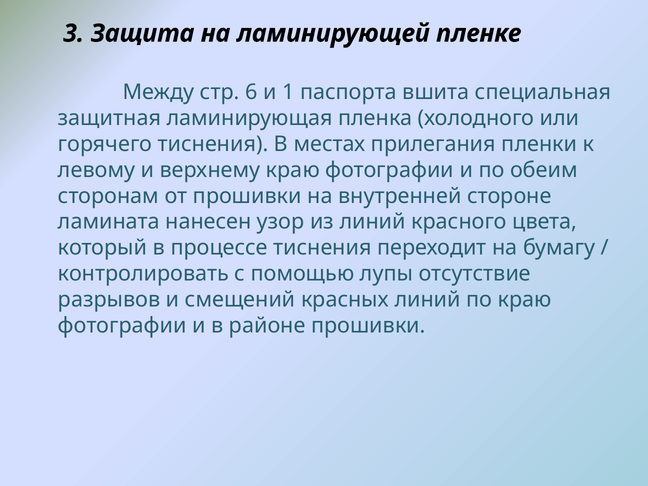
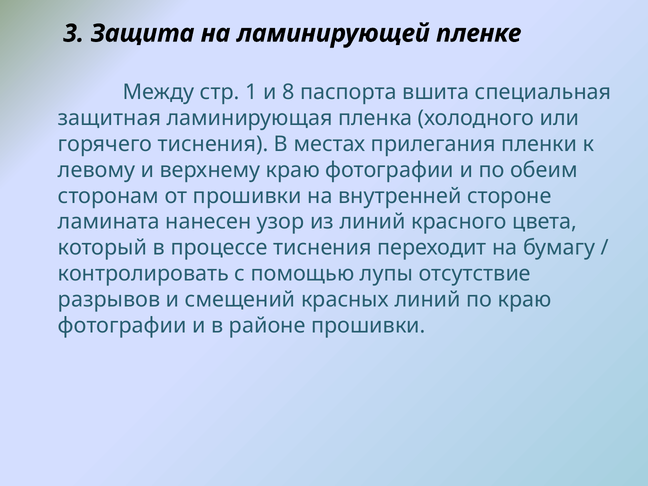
6: 6 -> 1 (251, 92)
1: 1 -> 8 (288, 92)
